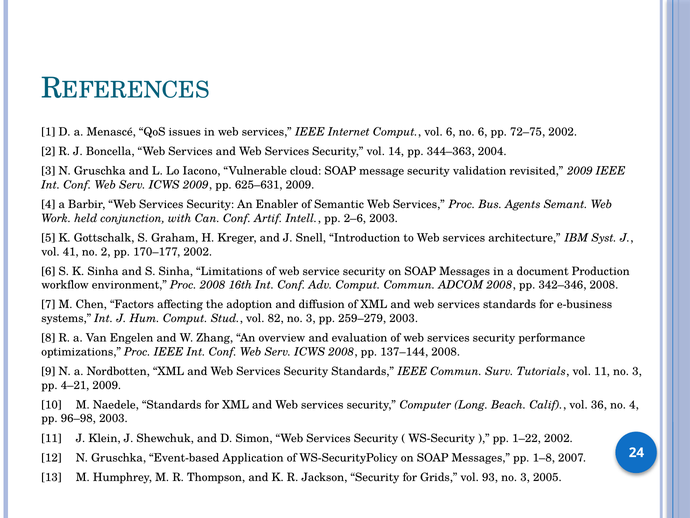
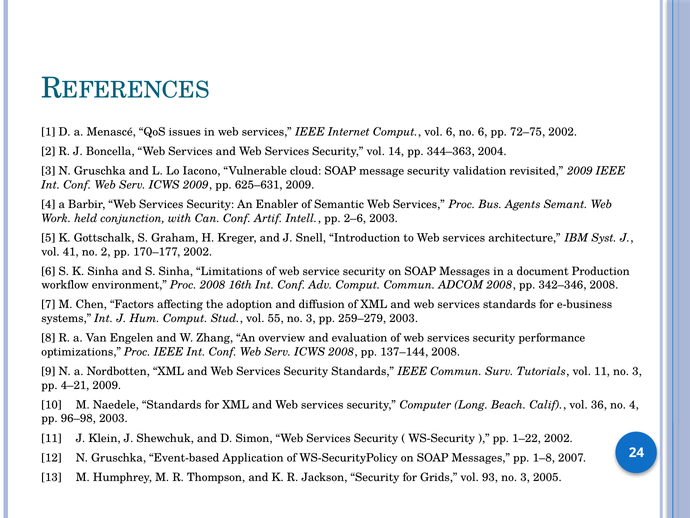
82: 82 -> 55 (276, 318)
